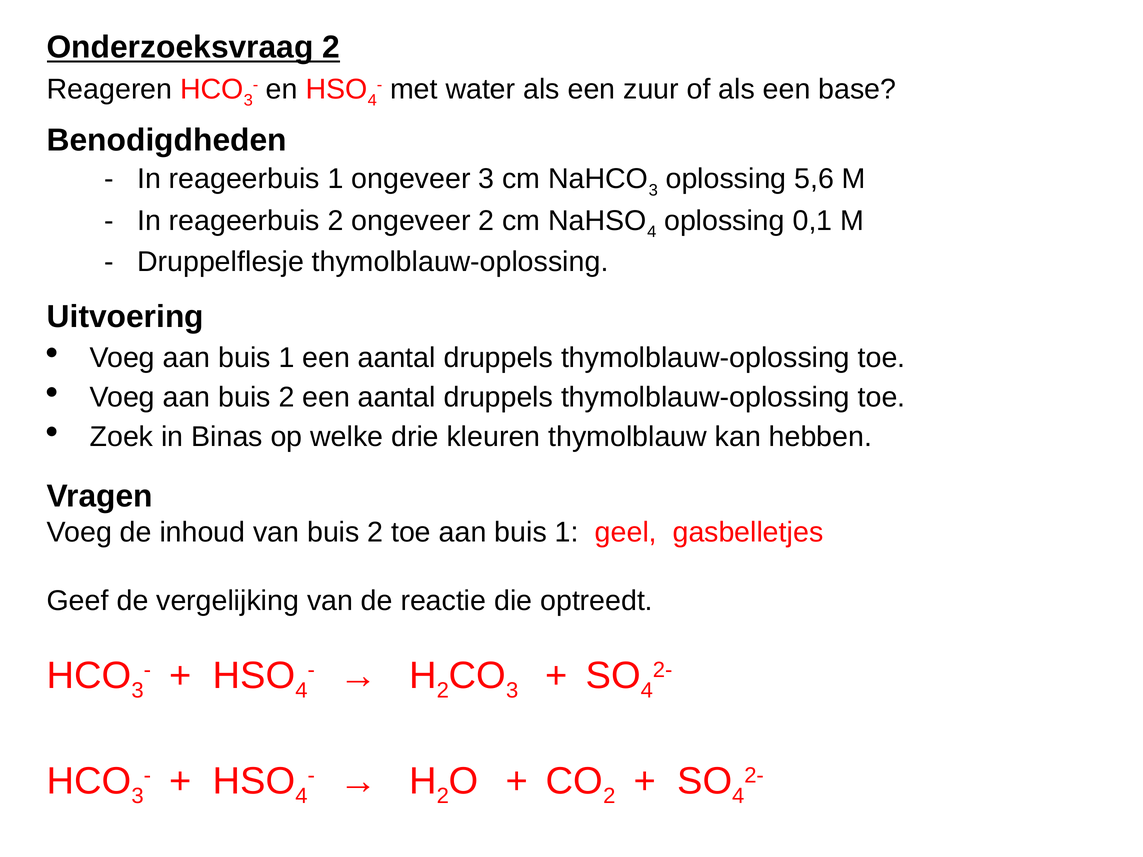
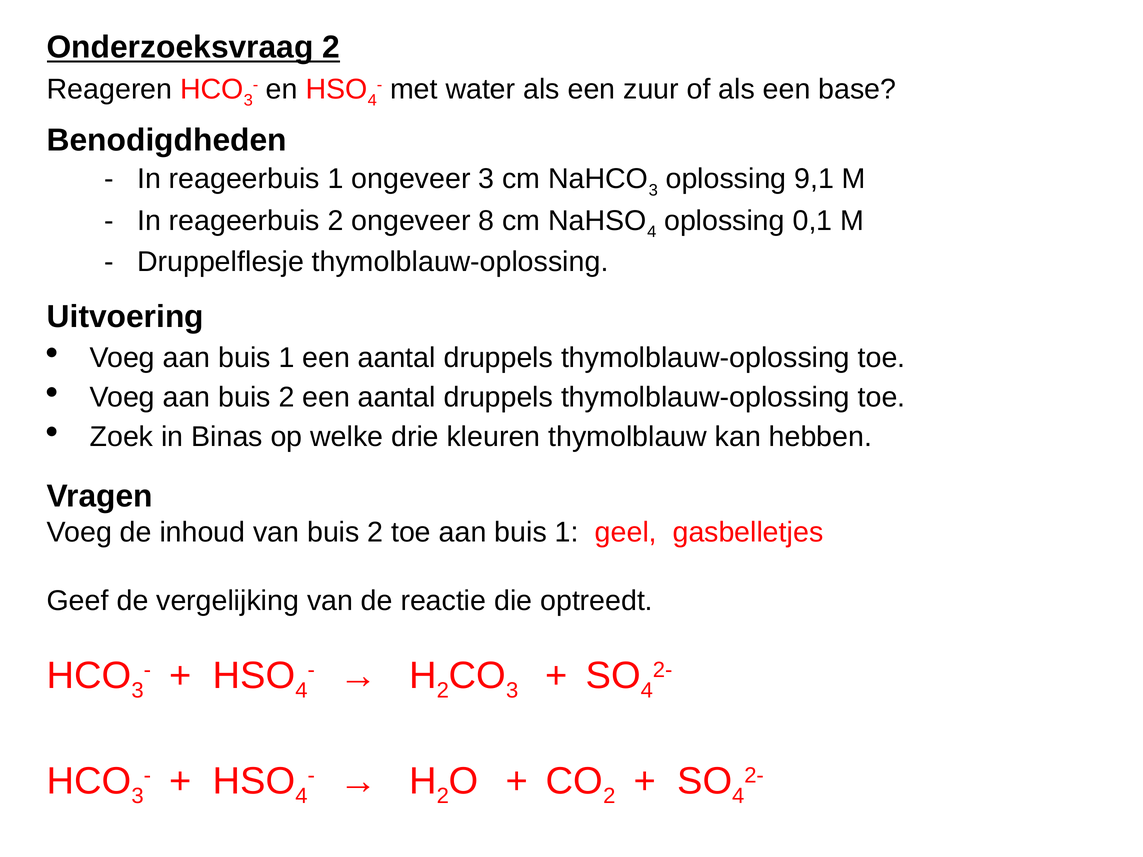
5,6: 5,6 -> 9,1 (814, 179)
ongeveer 2: 2 -> 8 (486, 221)
